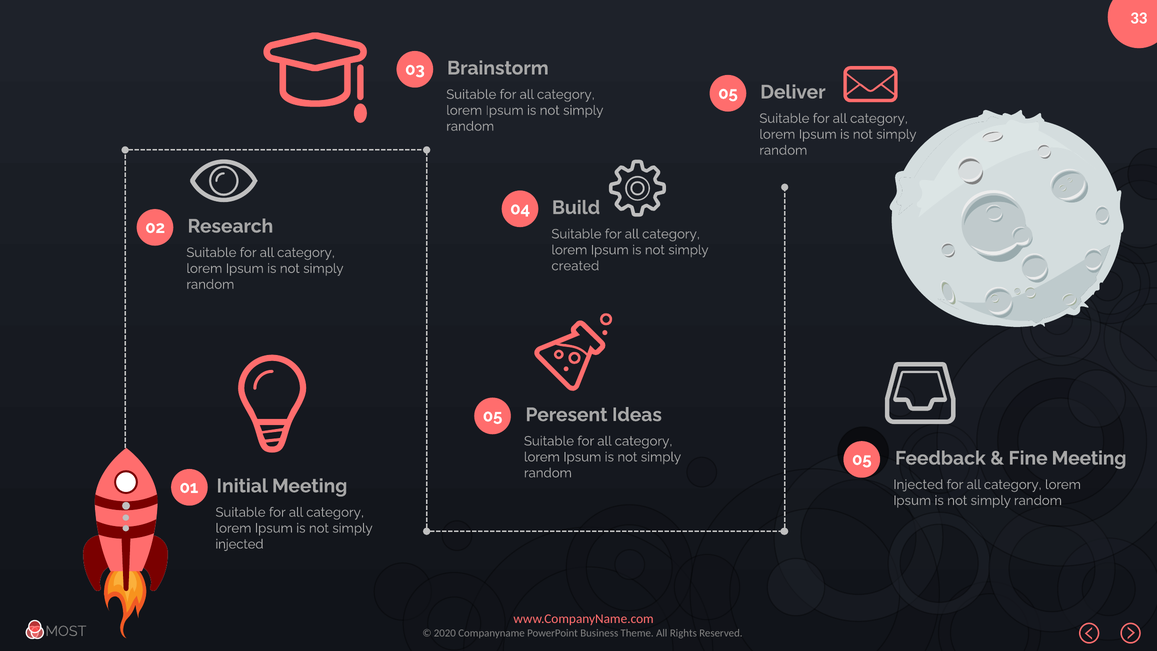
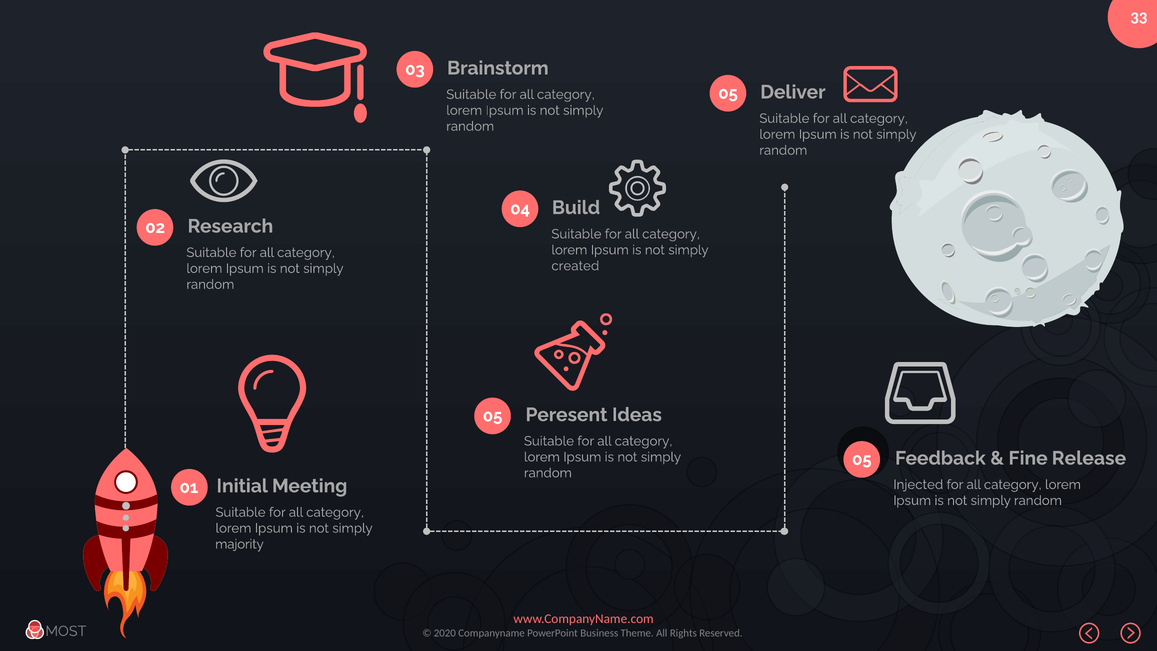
Fine Meeting: Meeting -> Release (1089, 458)
injected: injected -> majority (239, 544)
